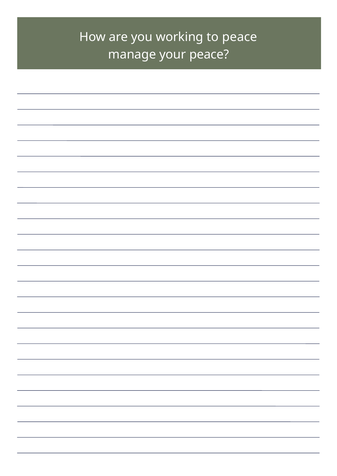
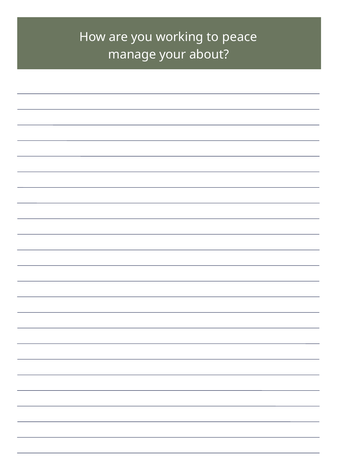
your peace: peace -> about (209, 55)
